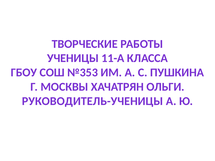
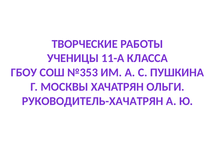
РУКОВОДИТЕЛЬ-УЧЕНИЦЫ: РУКОВОДИТЕЛЬ-УЧЕНИЦЫ -> РУКОВОДИТЕЛЬ-ХАЧАТРЯН (93, 101)
